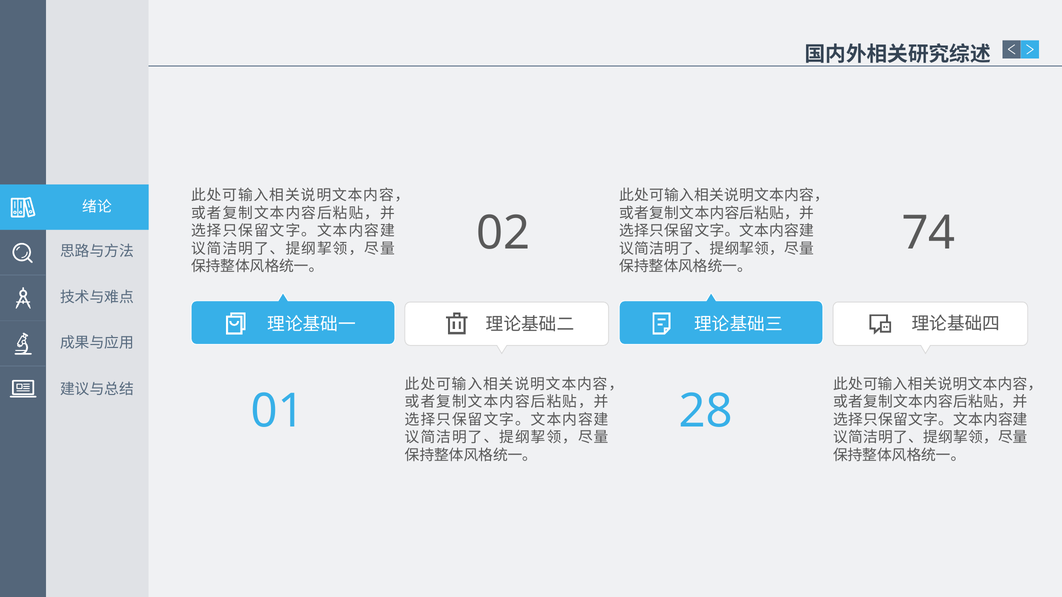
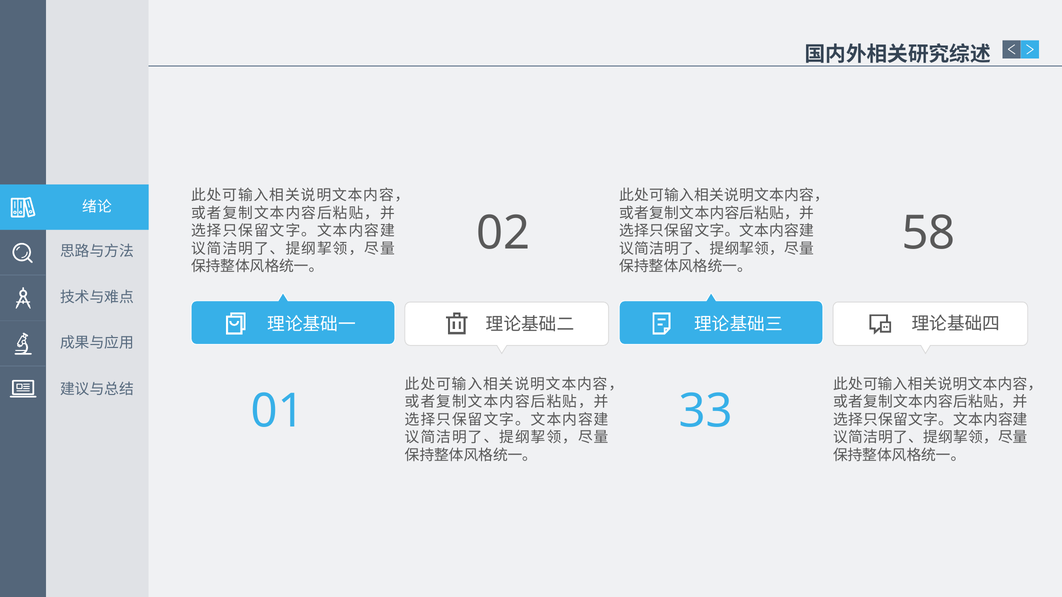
74: 74 -> 58 (929, 233)
28: 28 -> 33 (706, 412)
